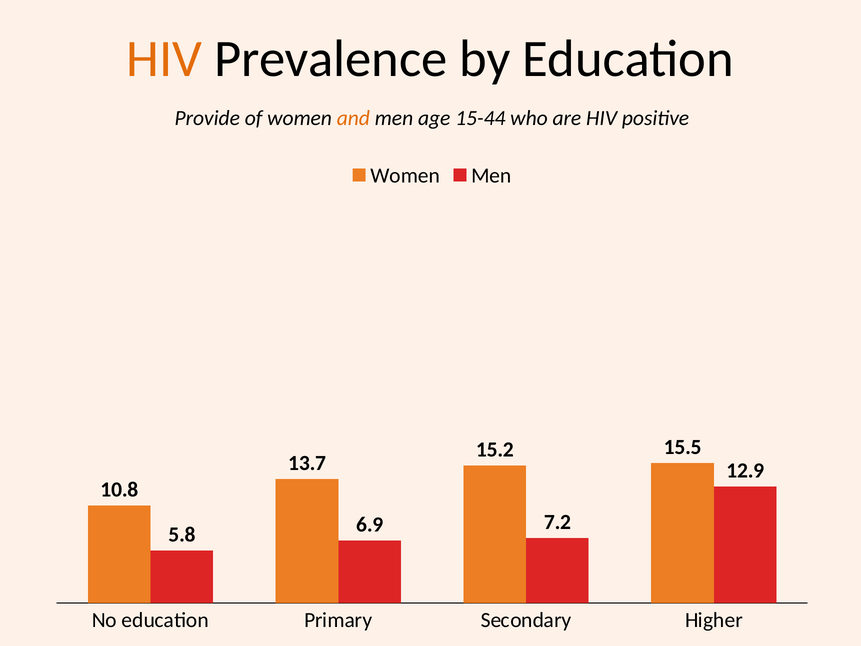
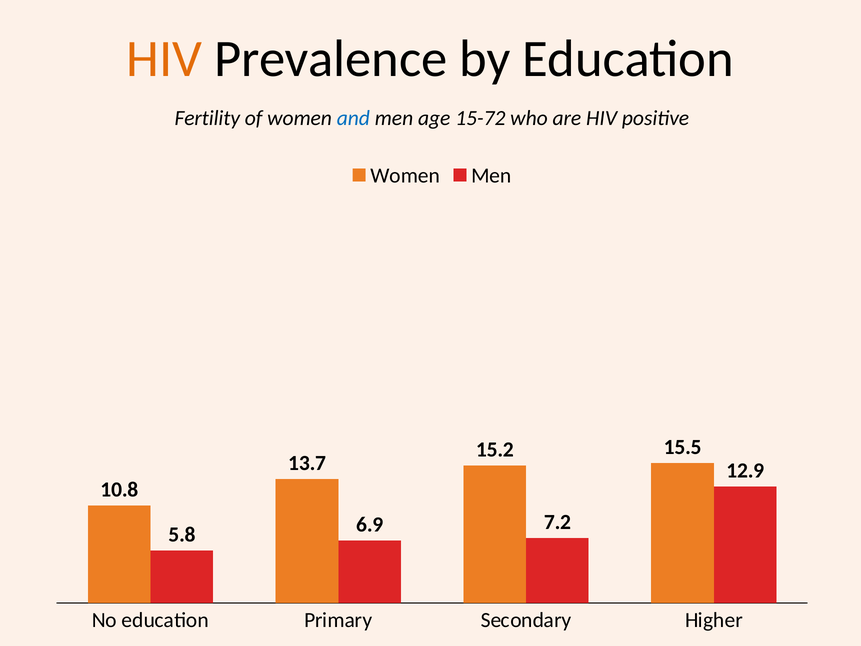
Provide: Provide -> Fertility (207, 118)
and colour: orange -> blue (353, 118)
15-44: 15-44 -> 15-72 (480, 118)
